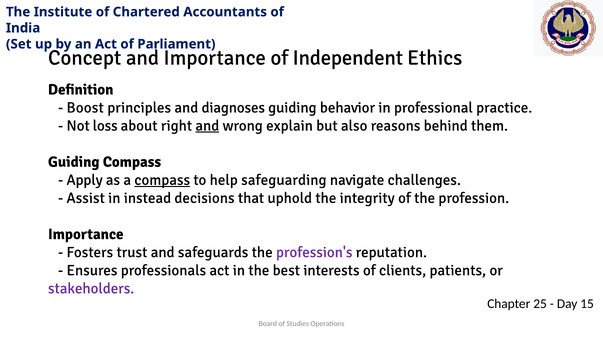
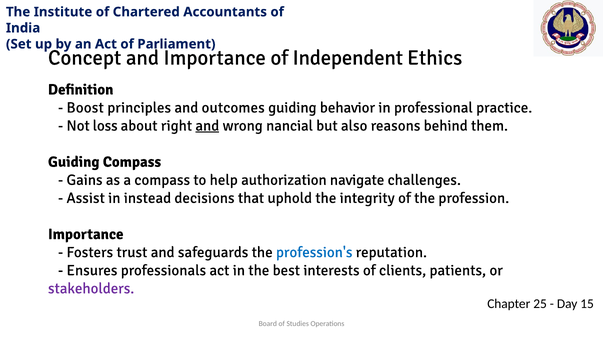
diagnoses: diagnoses -> outcomes (233, 108)
explain: explain -> nancial (290, 126)
Apply: Apply -> Gains (85, 180)
compass underline: present -> none (162, 180)
safeguarding: safeguarding -> authorization (284, 180)
profession's colour: purple -> blue (314, 252)
